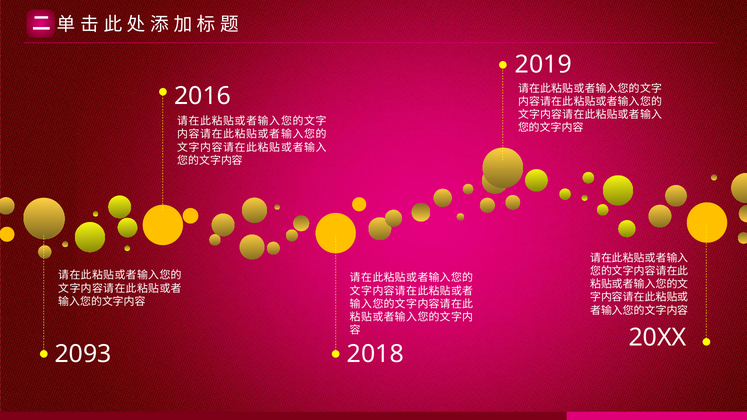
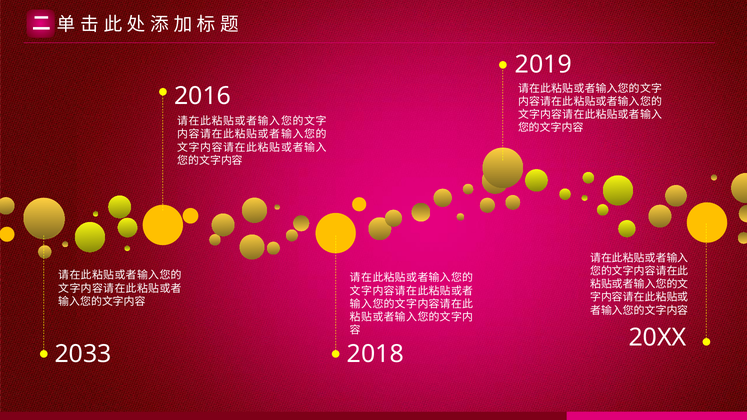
2093: 2093 -> 2033 (83, 354)
